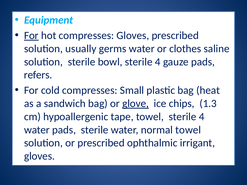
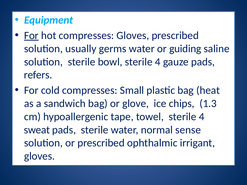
clothes: clothes -> guiding (185, 49)
glove underline: present -> none (136, 104)
water: water -> sweat (37, 130)
normal towel: towel -> sense (188, 130)
